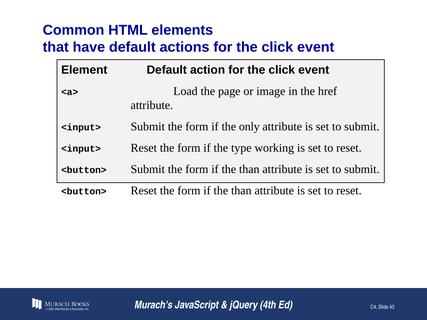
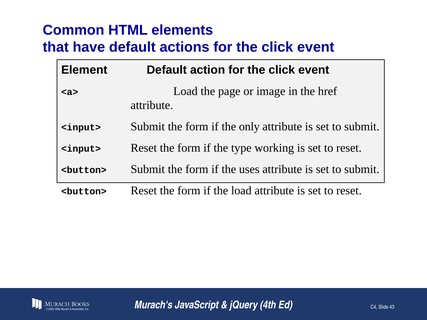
than: than -> uses (249, 170)
than: than -> load (241, 191)
